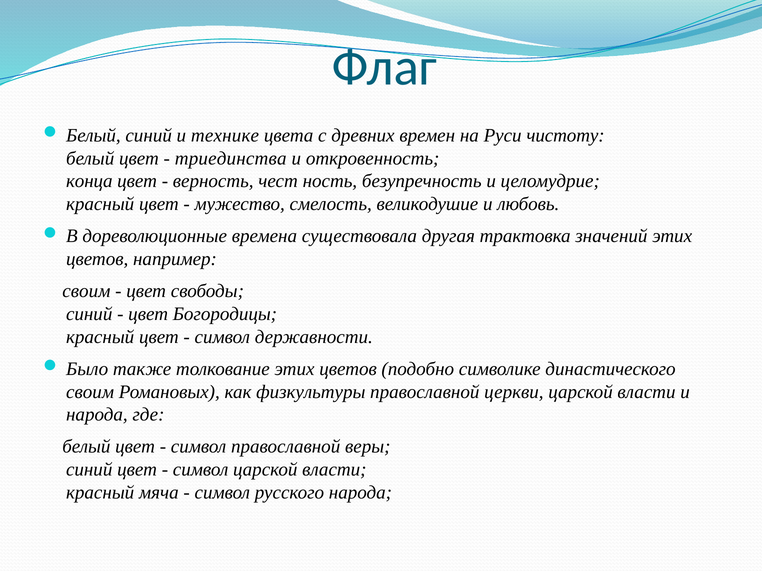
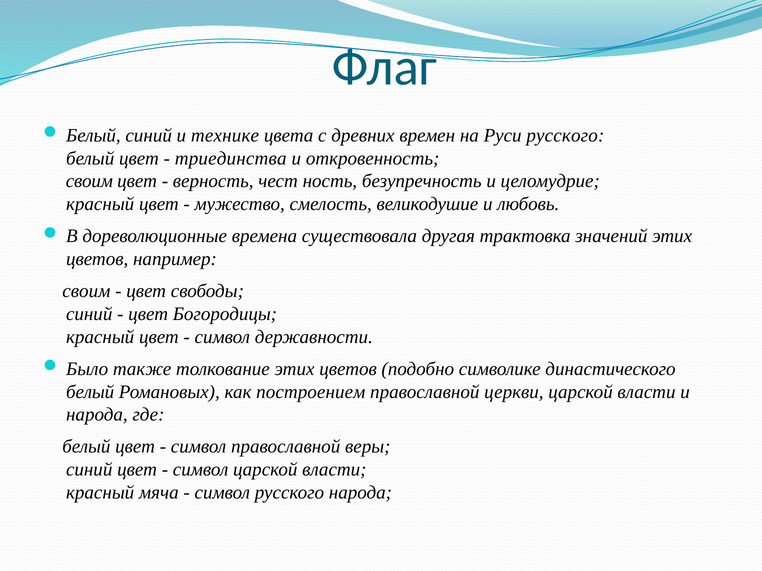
Руси чистоту: чистоту -> русского (565, 136)
конца: конца -> своим (89, 181)
своим: своим -> белый (90, 392)
физкультуры: физкультуры -> построением (311, 392)
